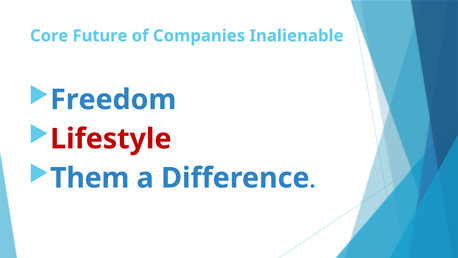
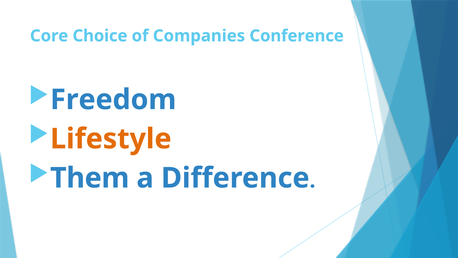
Future: Future -> Choice (100, 36)
Inalienable: Inalienable -> Conference (297, 36)
Lifestyle colour: red -> orange (111, 139)
